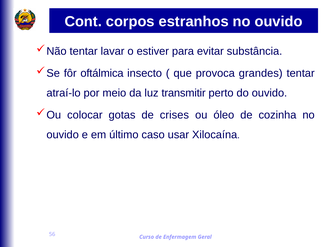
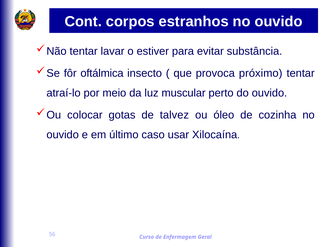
grandes: grandes -> próximo (261, 73)
transmitir: transmitir -> muscular (184, 93)
crises: crises -> talvez (174, 115)
